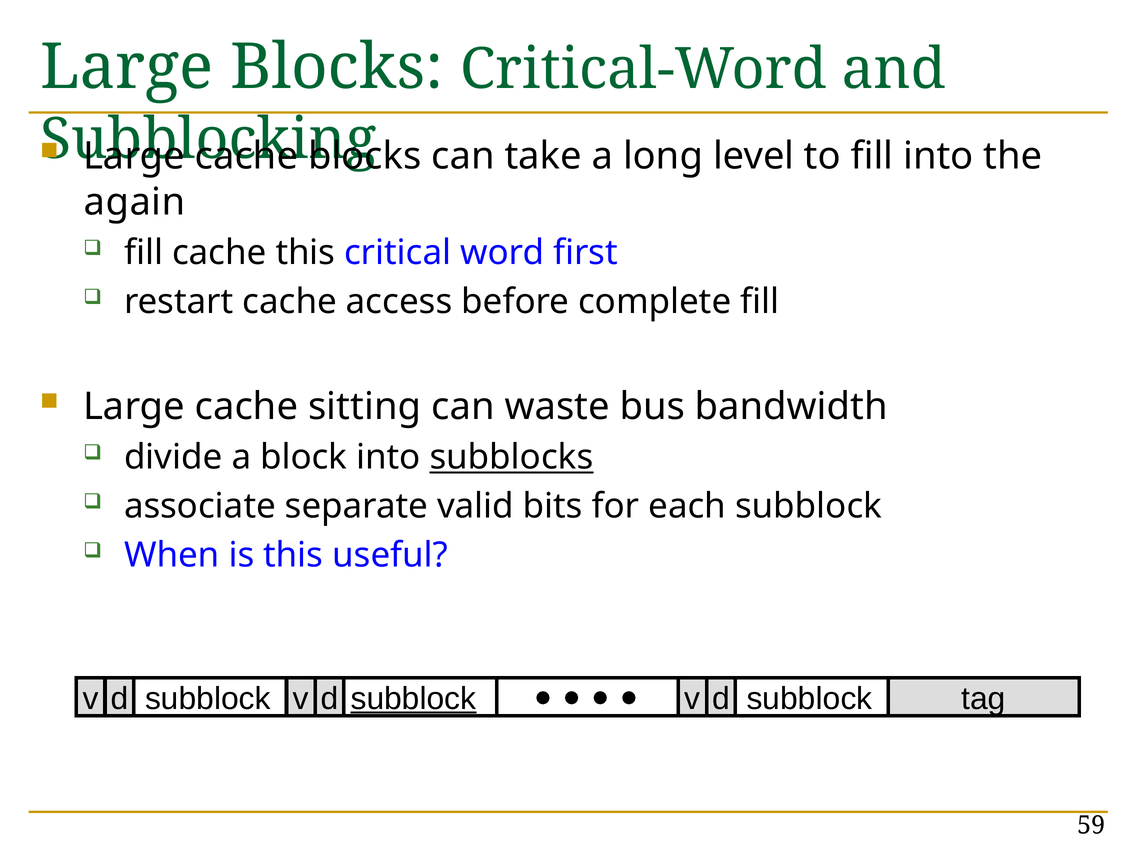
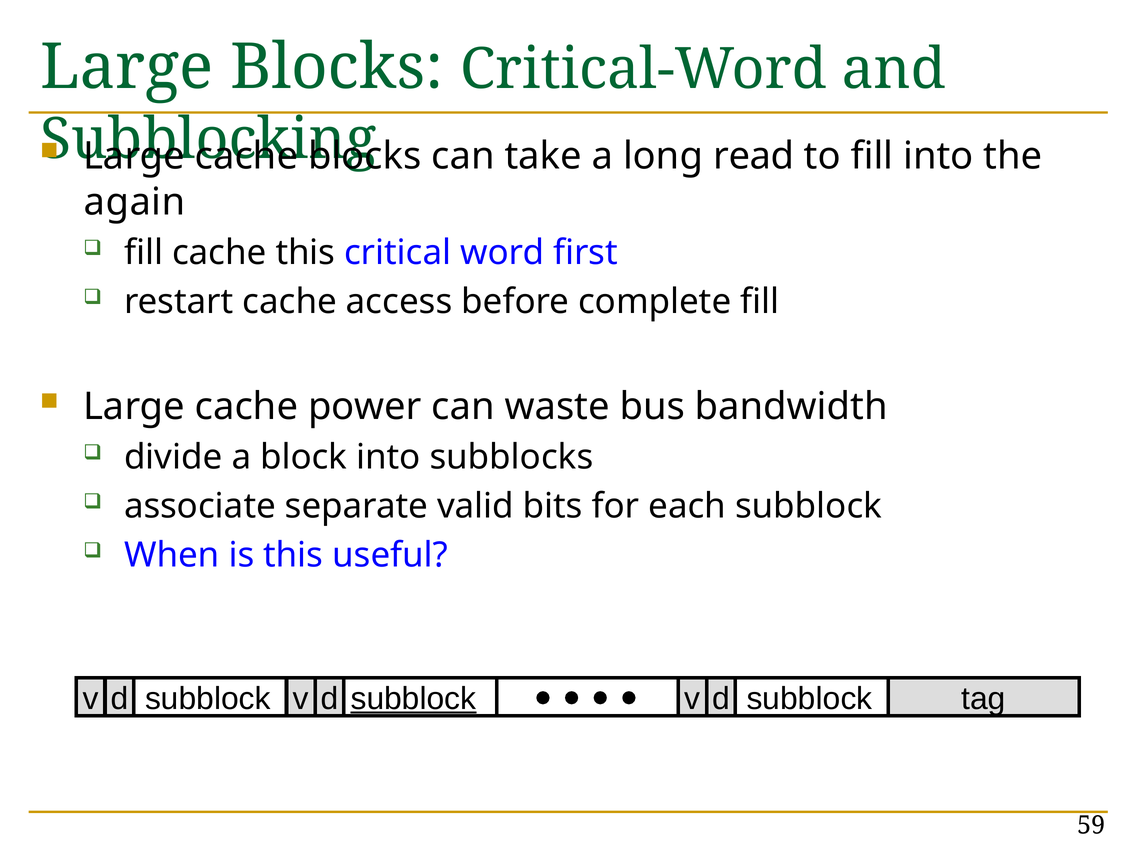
level: level -> read (754, 156)
sitting: sitting -> power (365, 407)
subblocks underline: present -> none (511, 458)
